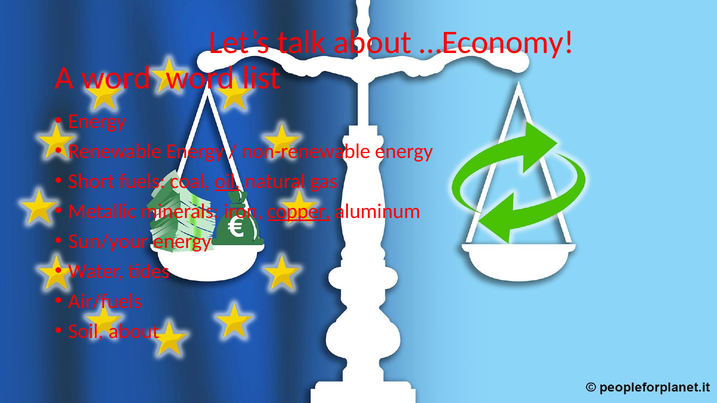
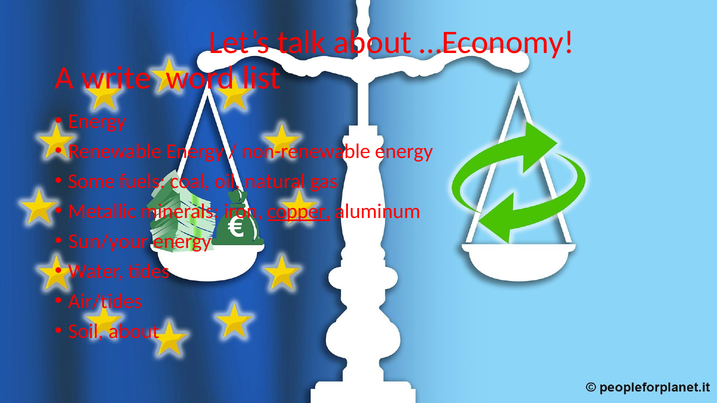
A word: word -> write (116, 78)
Short: Short -> Some (91, 181)
oil underline: present -> none (227, 181)
Air/fuels: Air/fuels -> Air/tides (105, 302)
